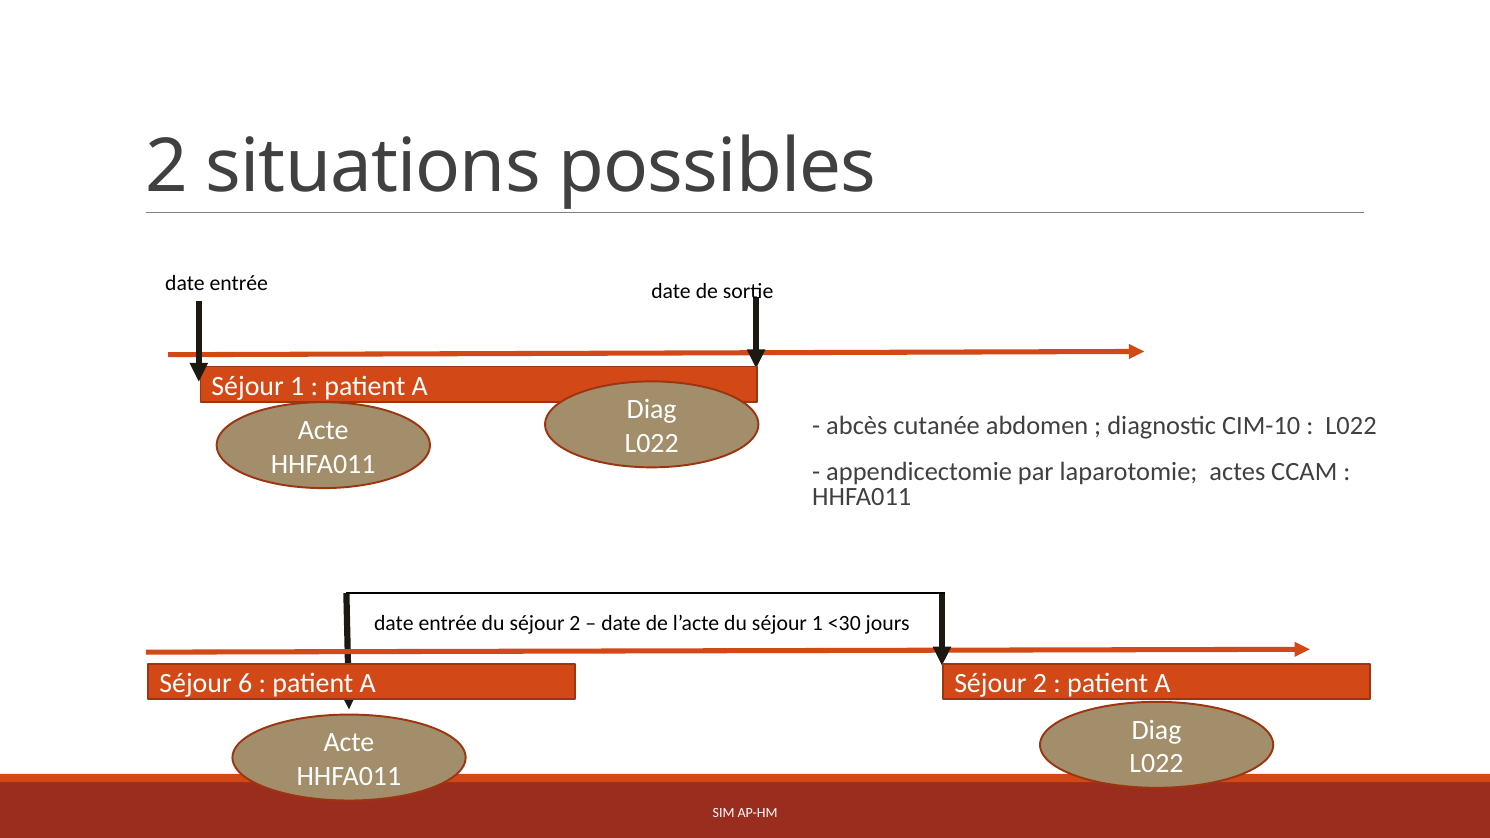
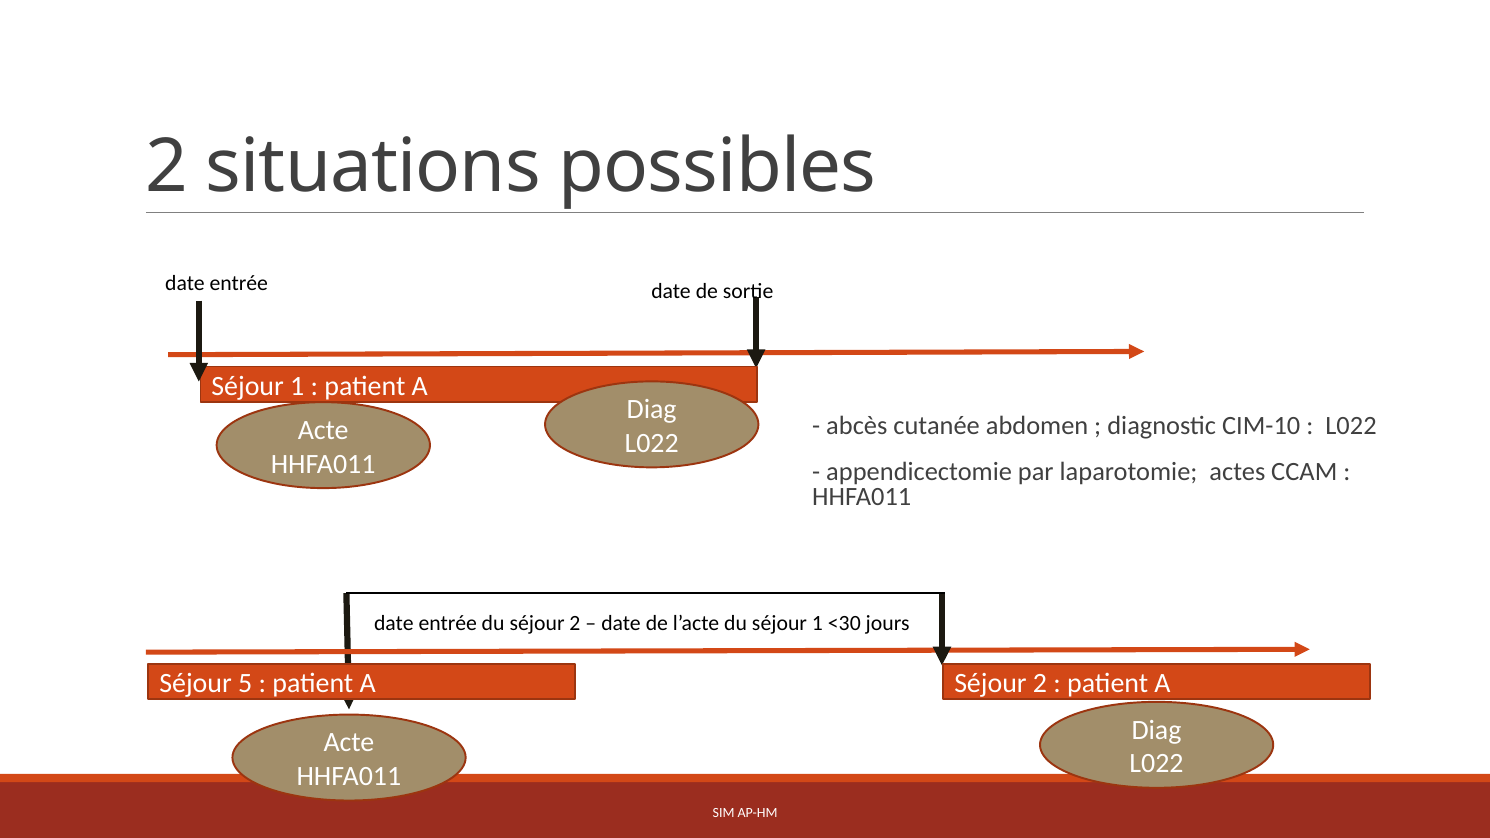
6: 6 -> 5 (245, 684)
